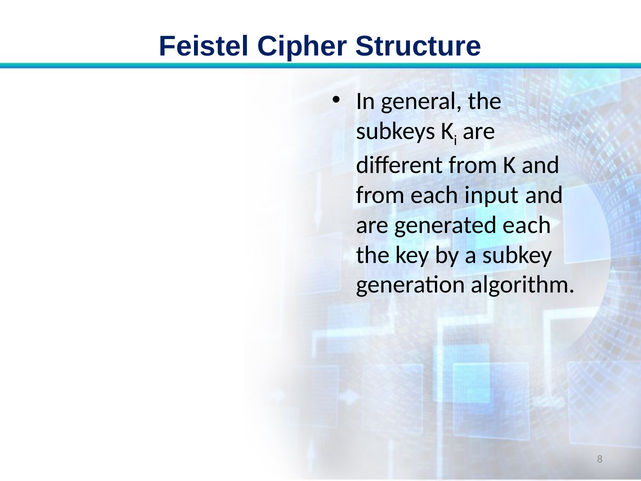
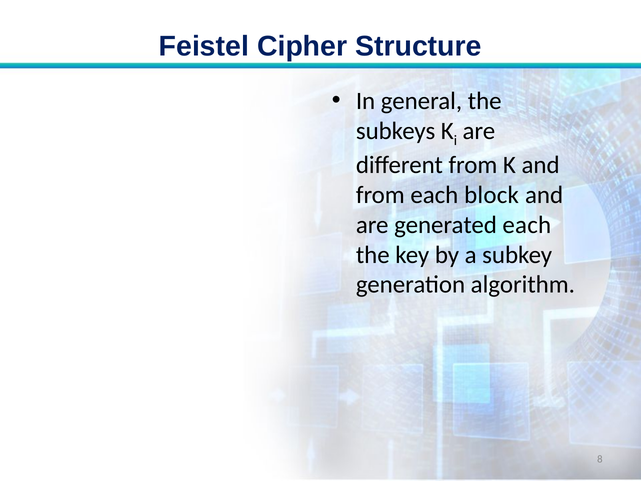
input: input -> block (492, 195)
